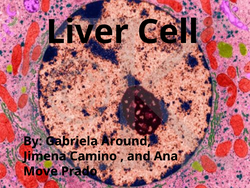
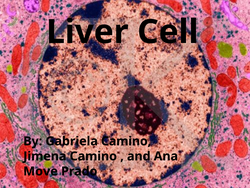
Gabriela Around: Around -> Camino (126, 141)
